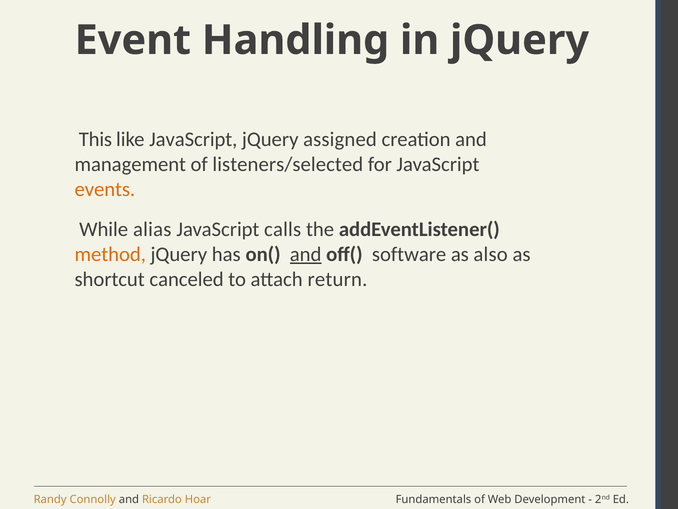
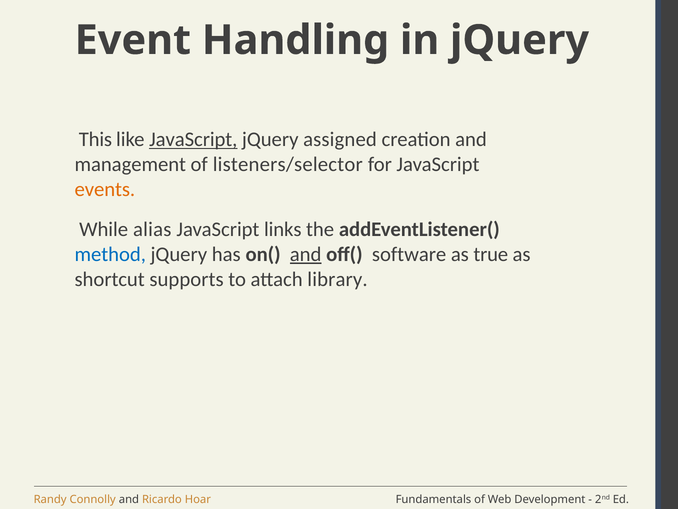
JavaScript underline: none -> present (193, 139)
listeners/selected: listeners/selected -> listeners/selector (288, 164)
calls: calls -> links (283, 229)
method colour: orange -> blue (110, 254)
also: also -> true (491, 254)
canceled: canceled -> supports (187, 279)
return: return -> library (338, 279)
